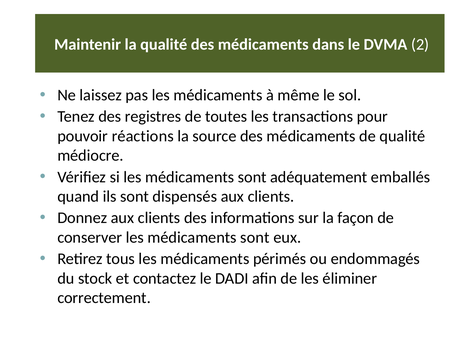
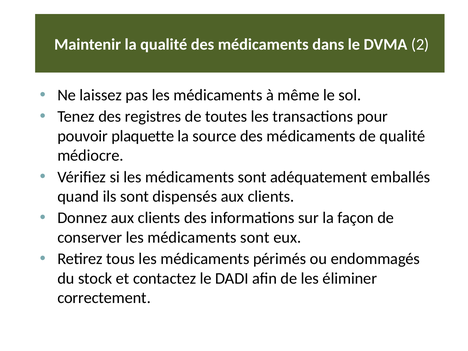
réactions: réactions -> plaquette (143, 136)
